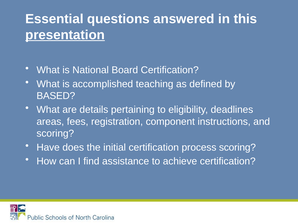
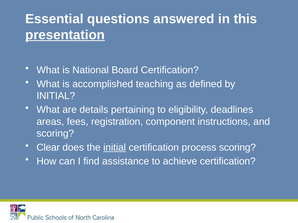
BASED: BASED -> INITIAL (56, 96)
Have: Have -> Clear (48, 148)
initial underline: none -> present (115, 148)
